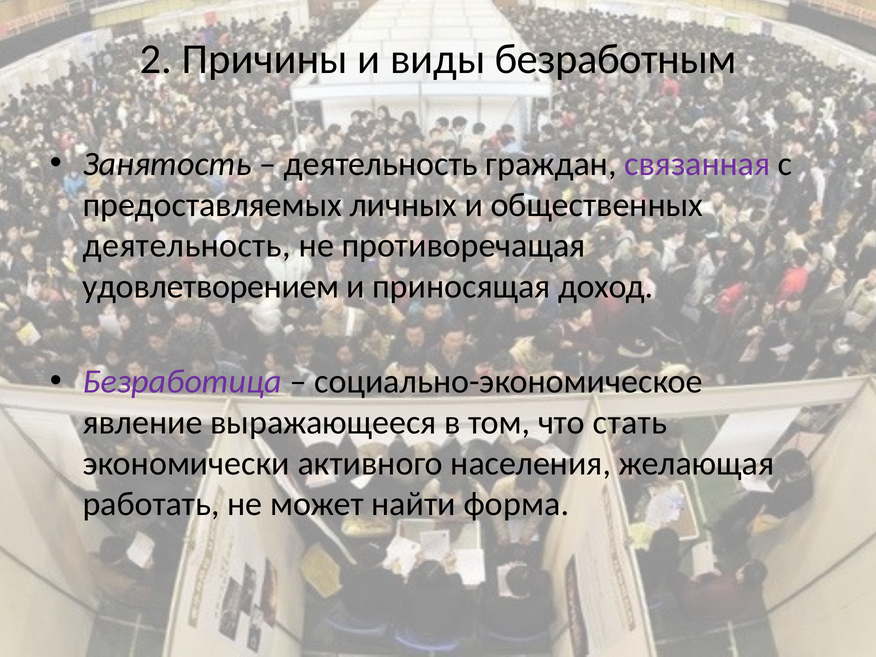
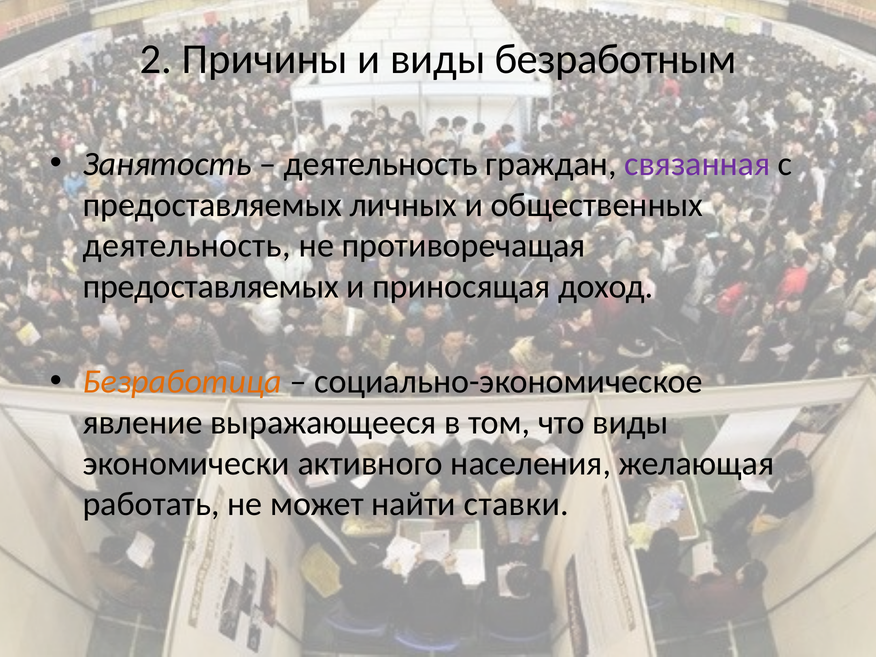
удовлетворением: удовлетворением -> предоставляемых (211, 286)
Безработица colour: purple -> orange (182, 382)
что стать: стать -> виды (630, 422)
форма: форма -> ставки (516, 504)
